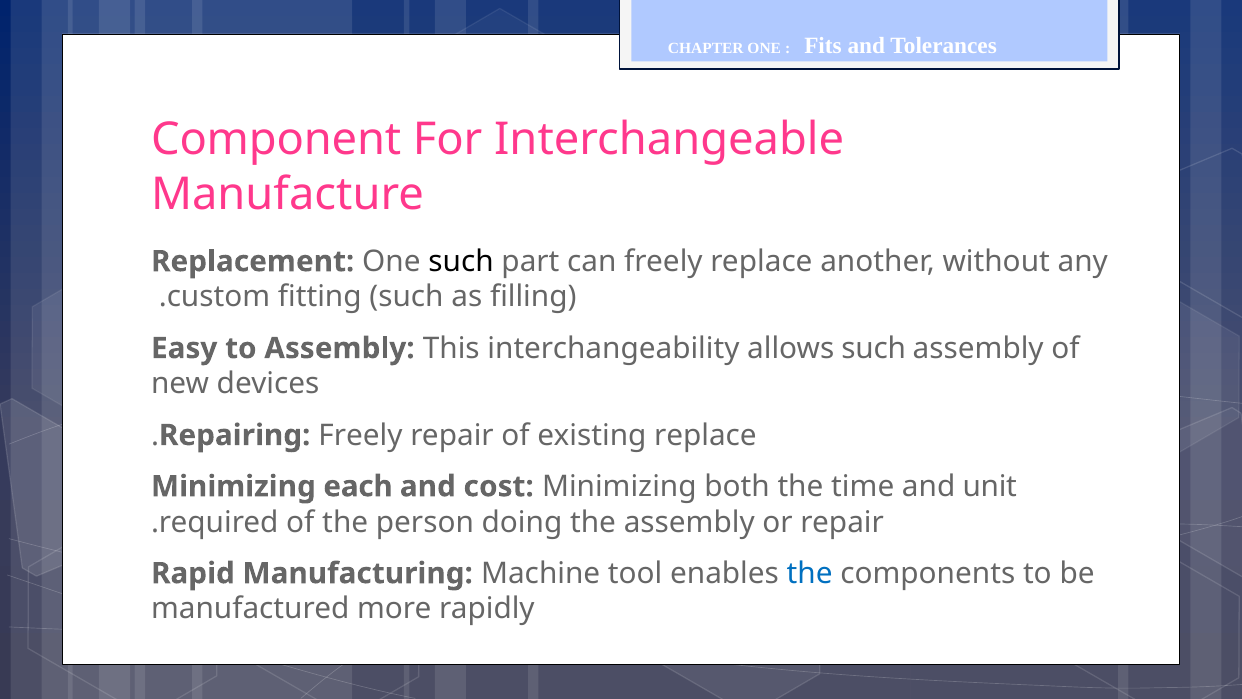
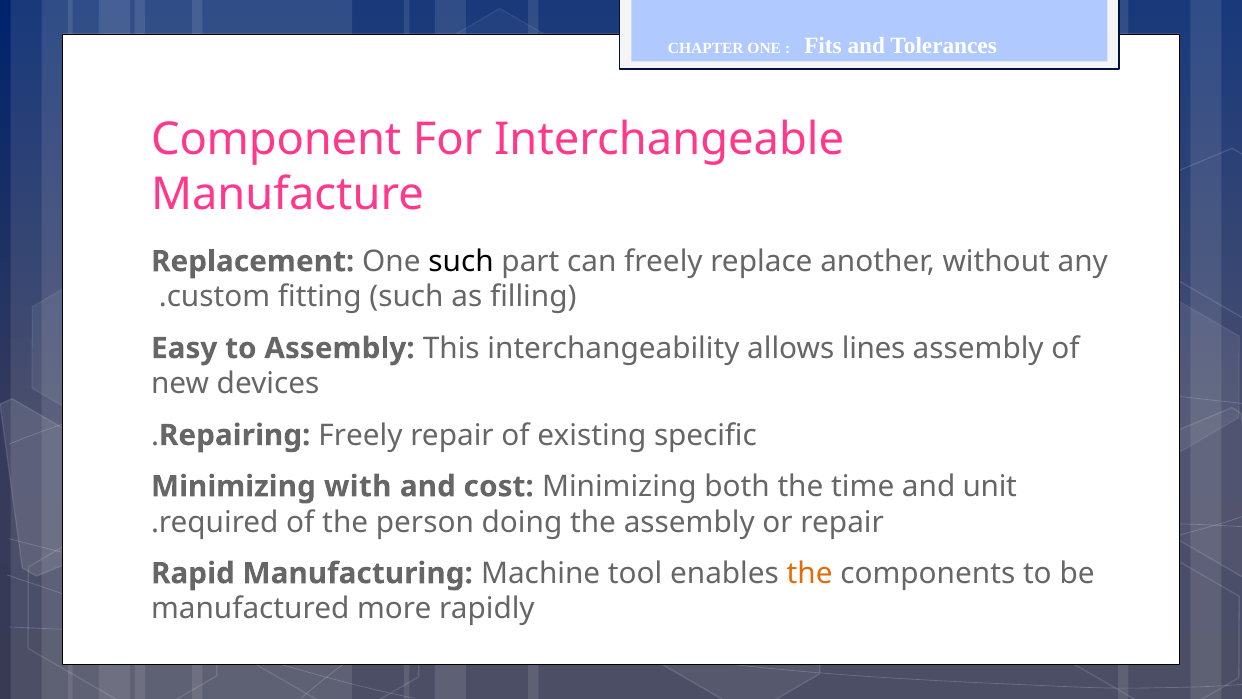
allows such: such -> lines (874, 348)
existing replace: replace -> specific (705, 435)
each: each -> with (358, 486)
the colour: blue -> orange (810, 573)
